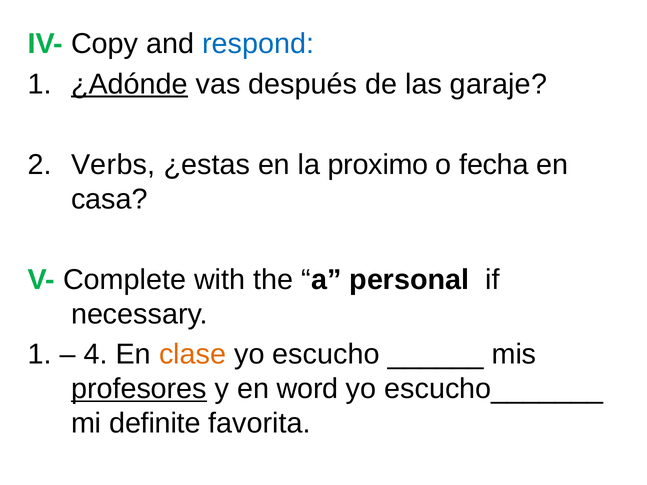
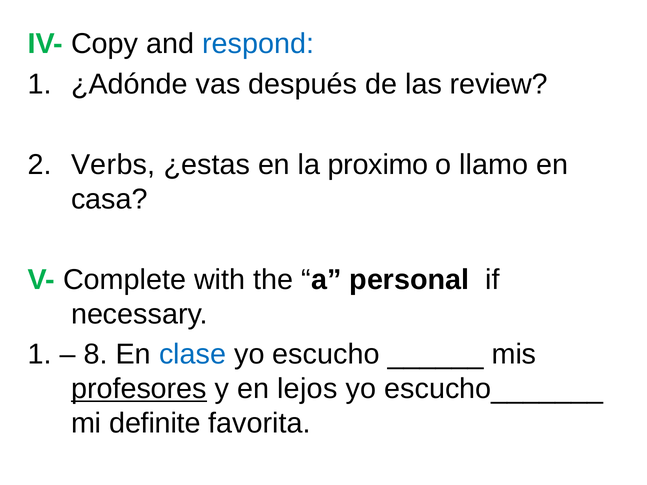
¿Adónde underline: present -> none (129, 84)
garaje: garaje -> review (499, 84)
fecha: fecha -> llamo (494, 165)
4: 4 -> 8 (96, 355)
clase colour: orange -> blue (193, 355)
word: word -> lejos (307, 389)
